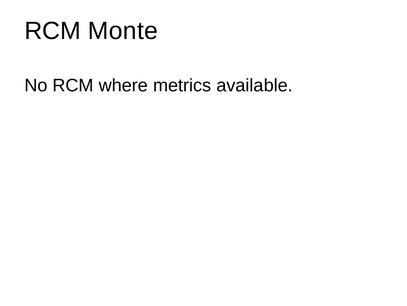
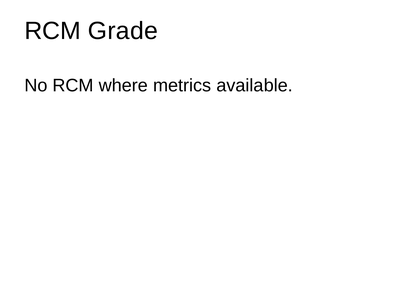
Monte: Monte -> Grade (123, 31)
